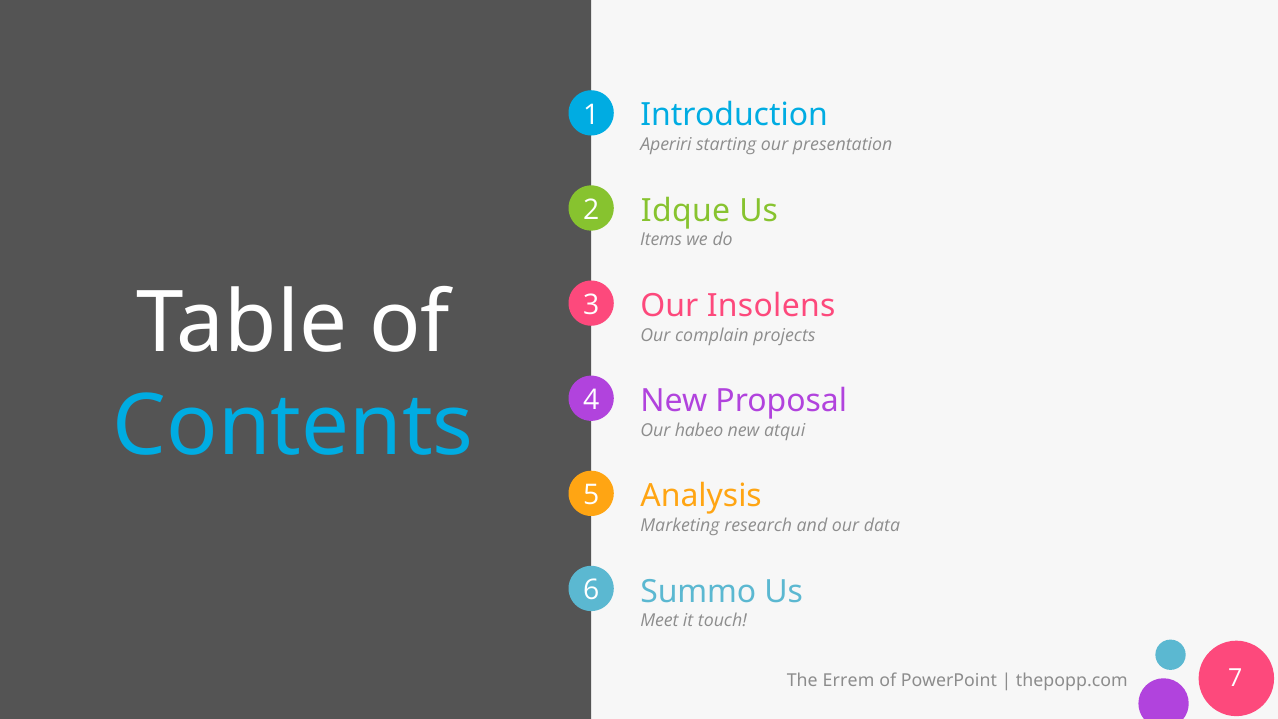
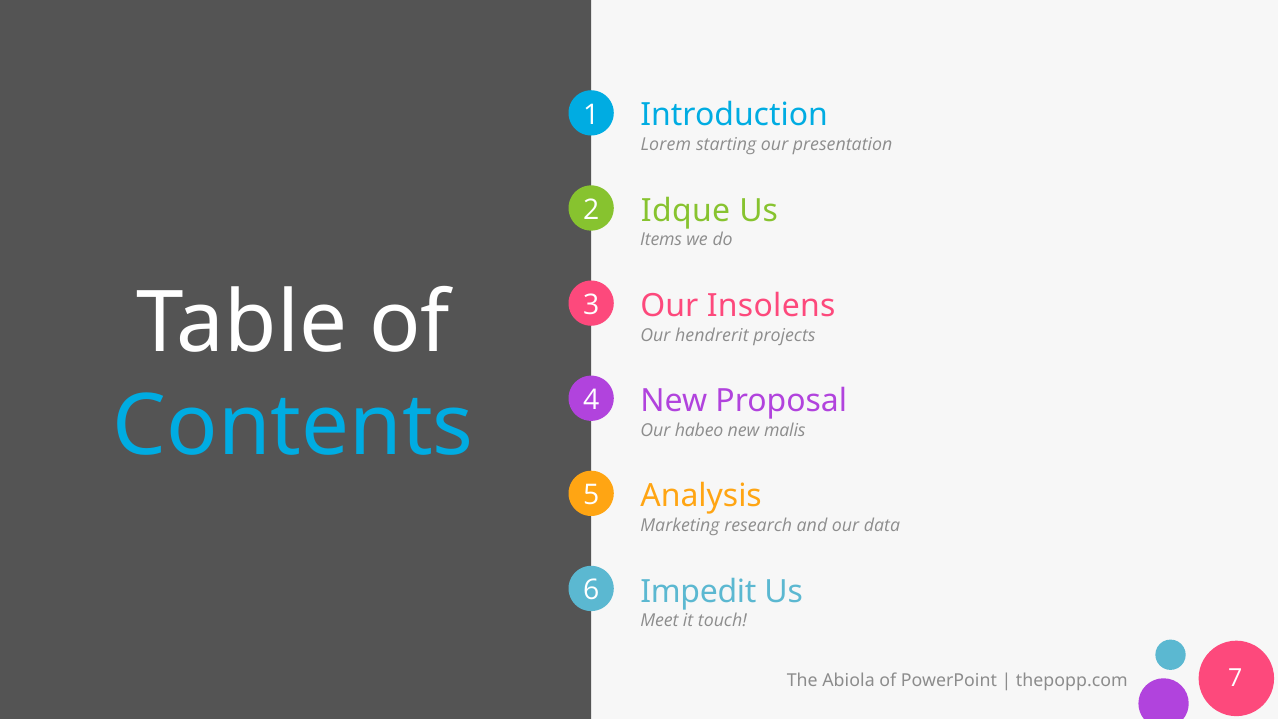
Aperiri: Aperiri -> Lorem (666, 145)
complain: complain -> hendrerit (712, 335)
atqui: atqui -> malis (785, 431)
Summo: Summo -> Impedit (698, 592)
Errem: Errem -> Abiola (849, 680)
